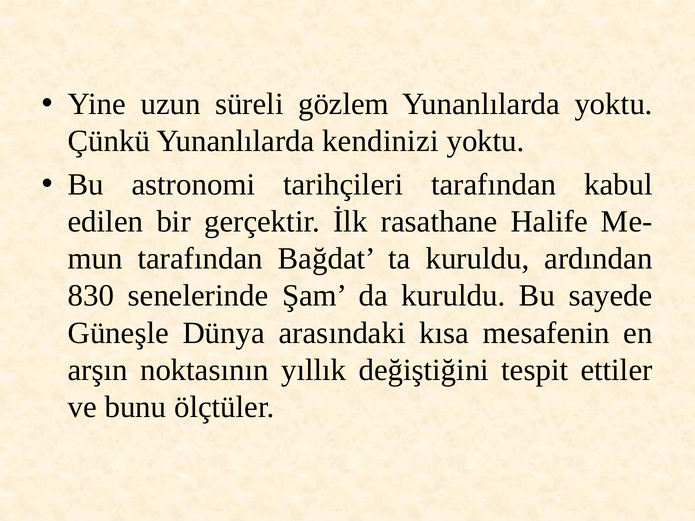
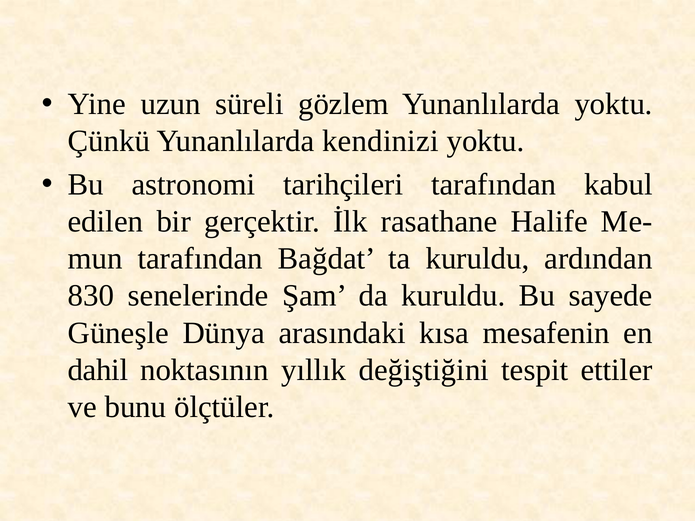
arşın: arşın -> dahil (98, 370)
